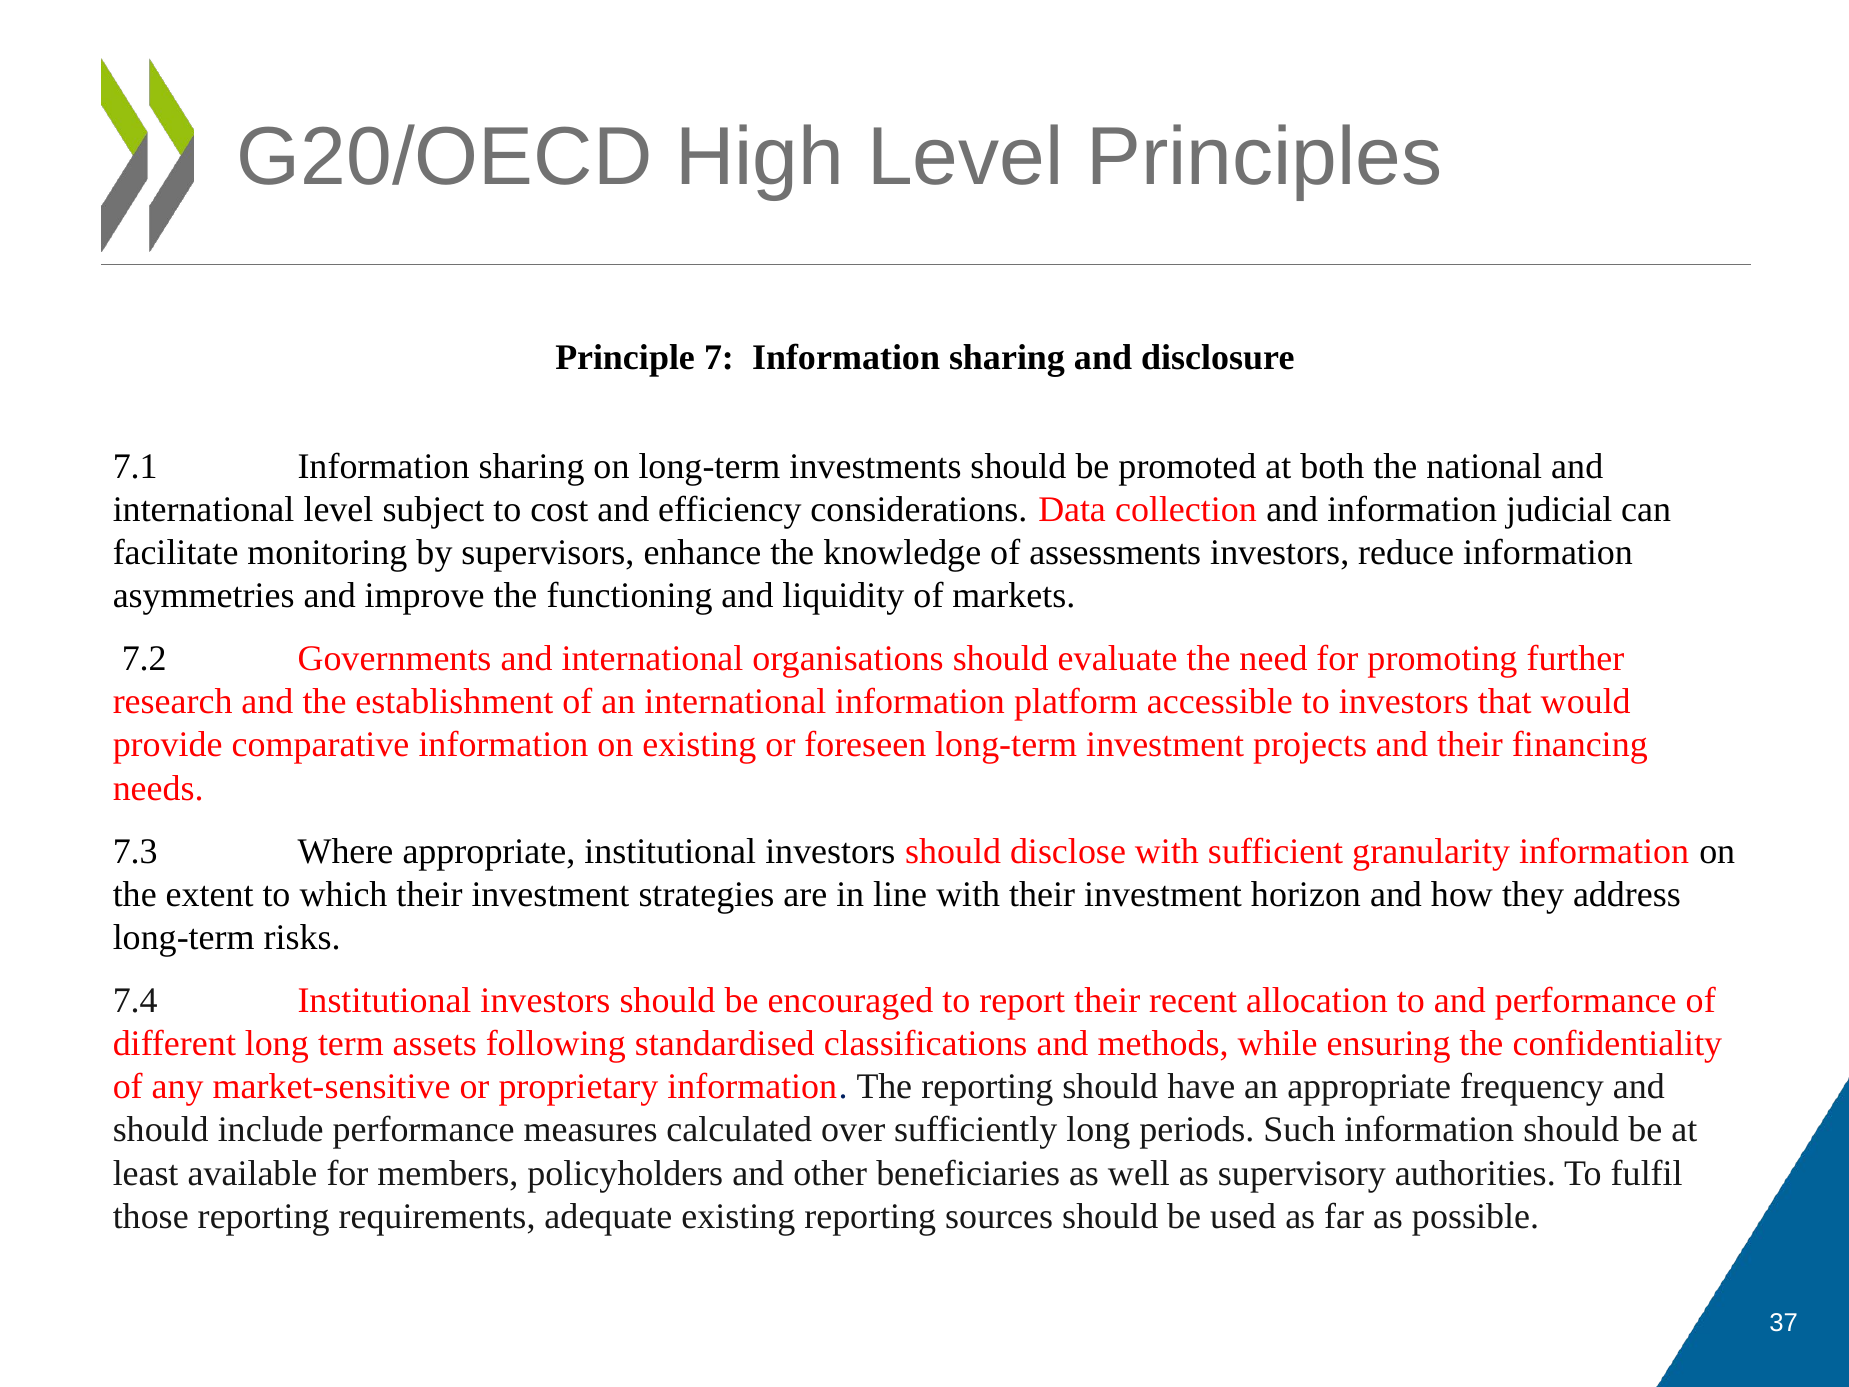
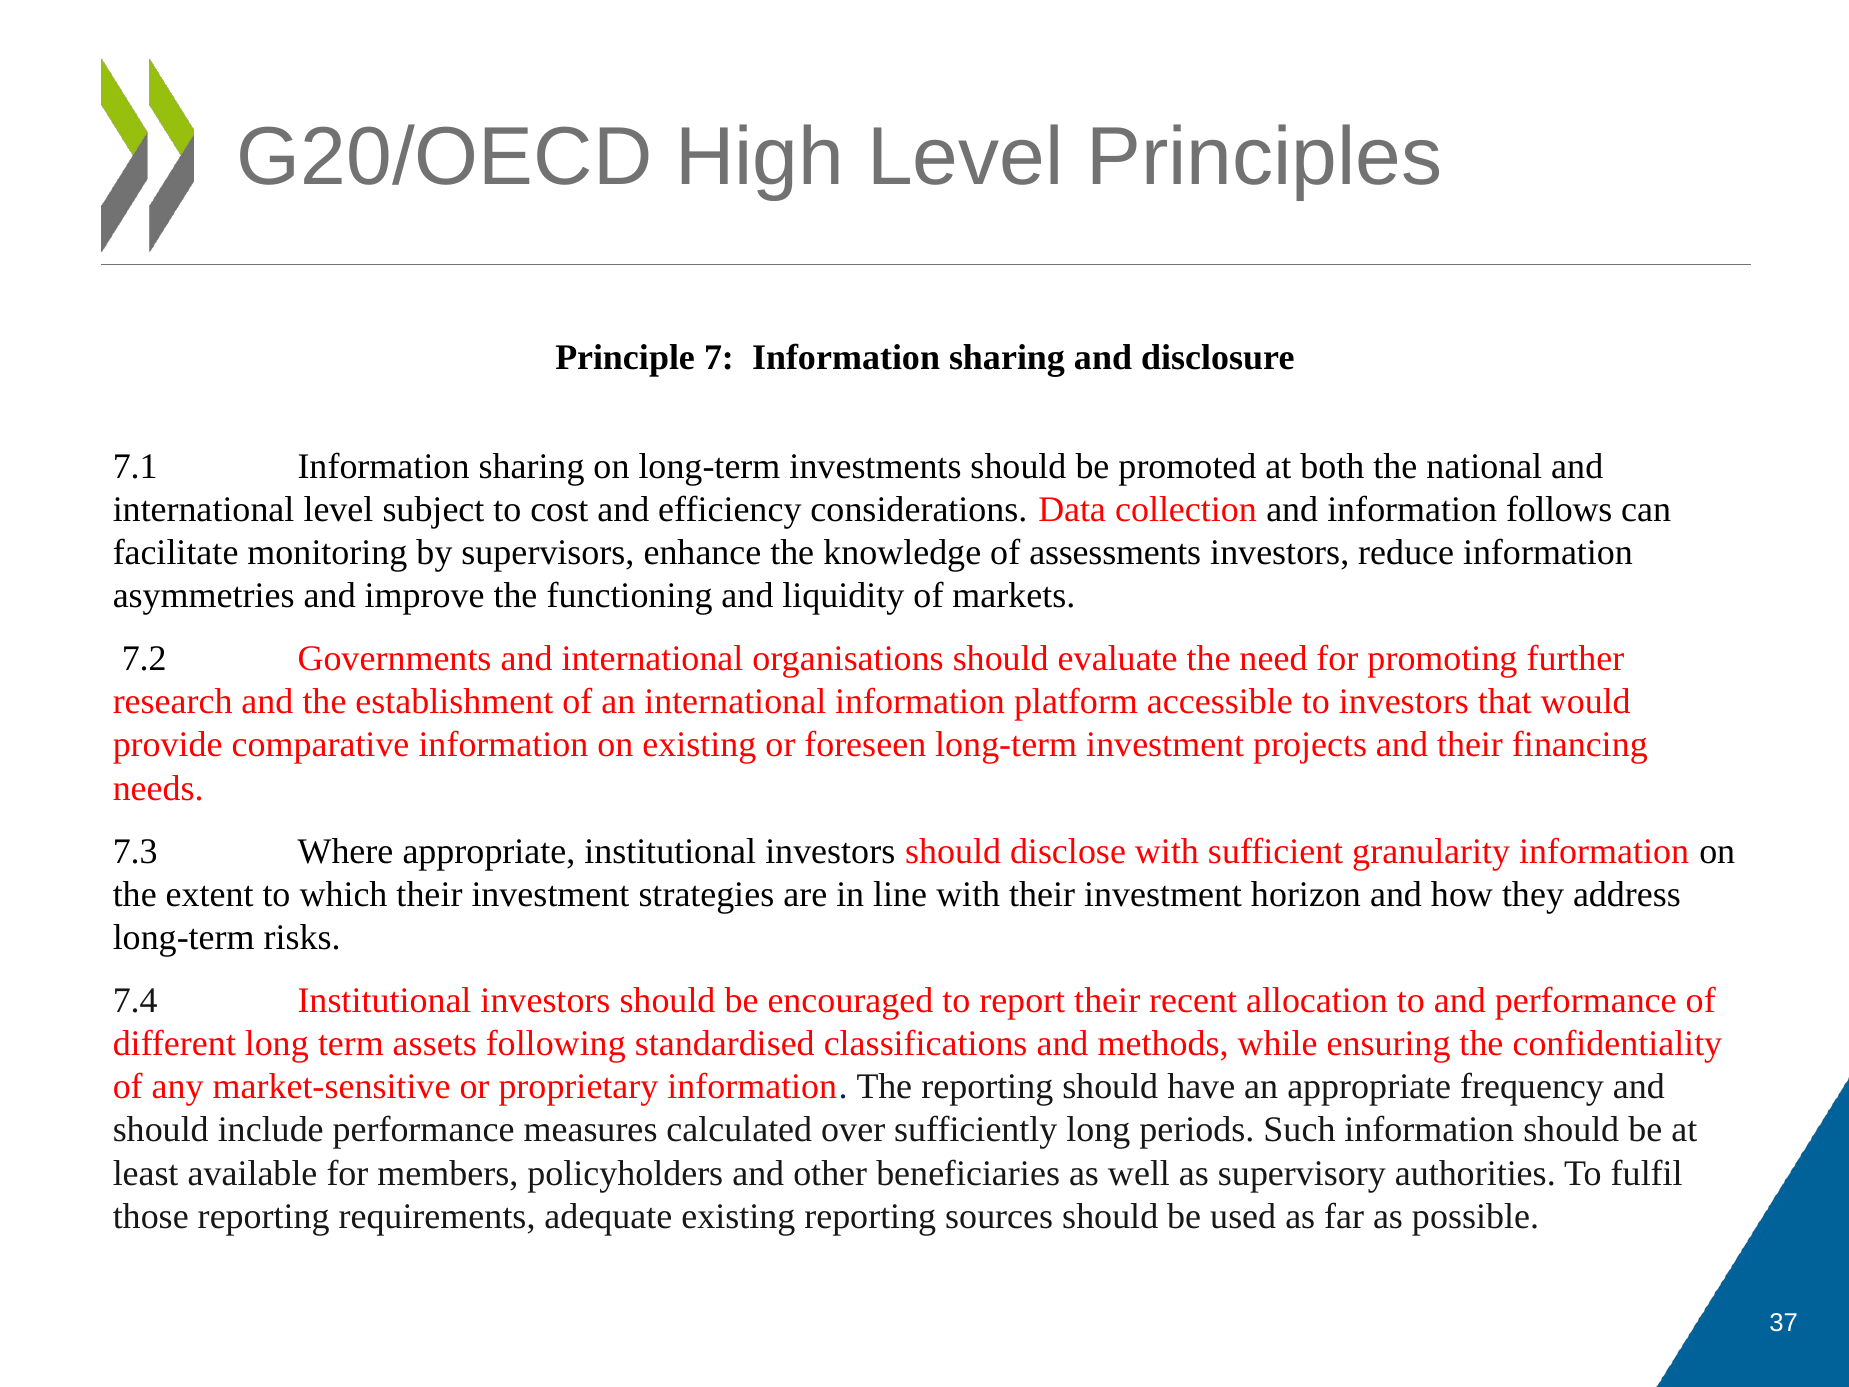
judicial: judicial -> follows (1559, 509)
